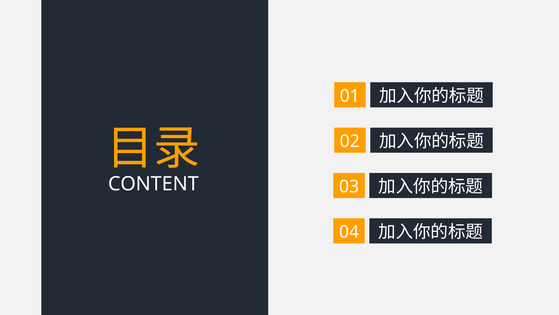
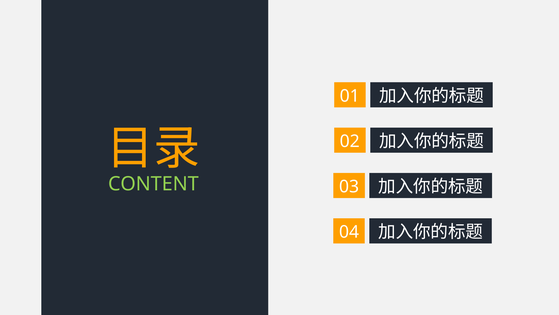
CONTENT colour: white -> light green (153, 184)
